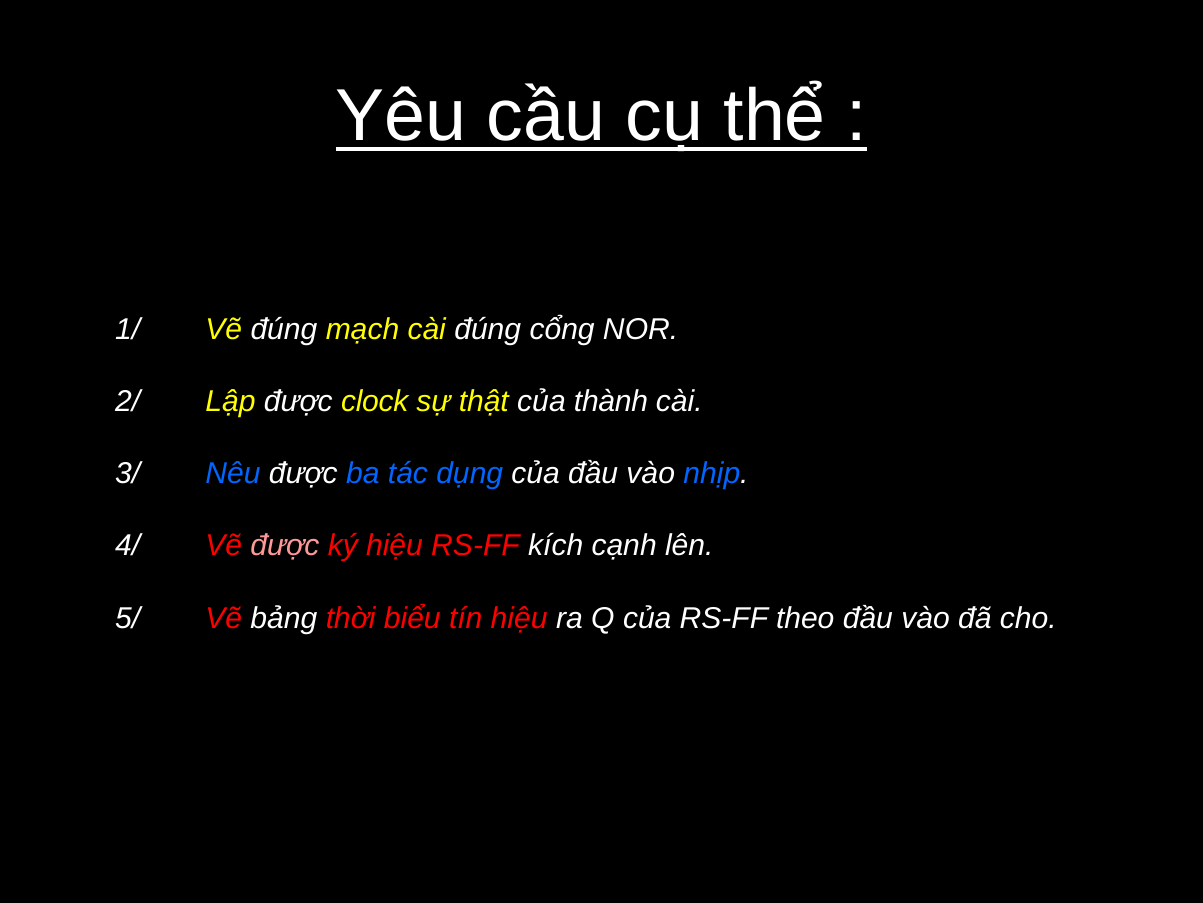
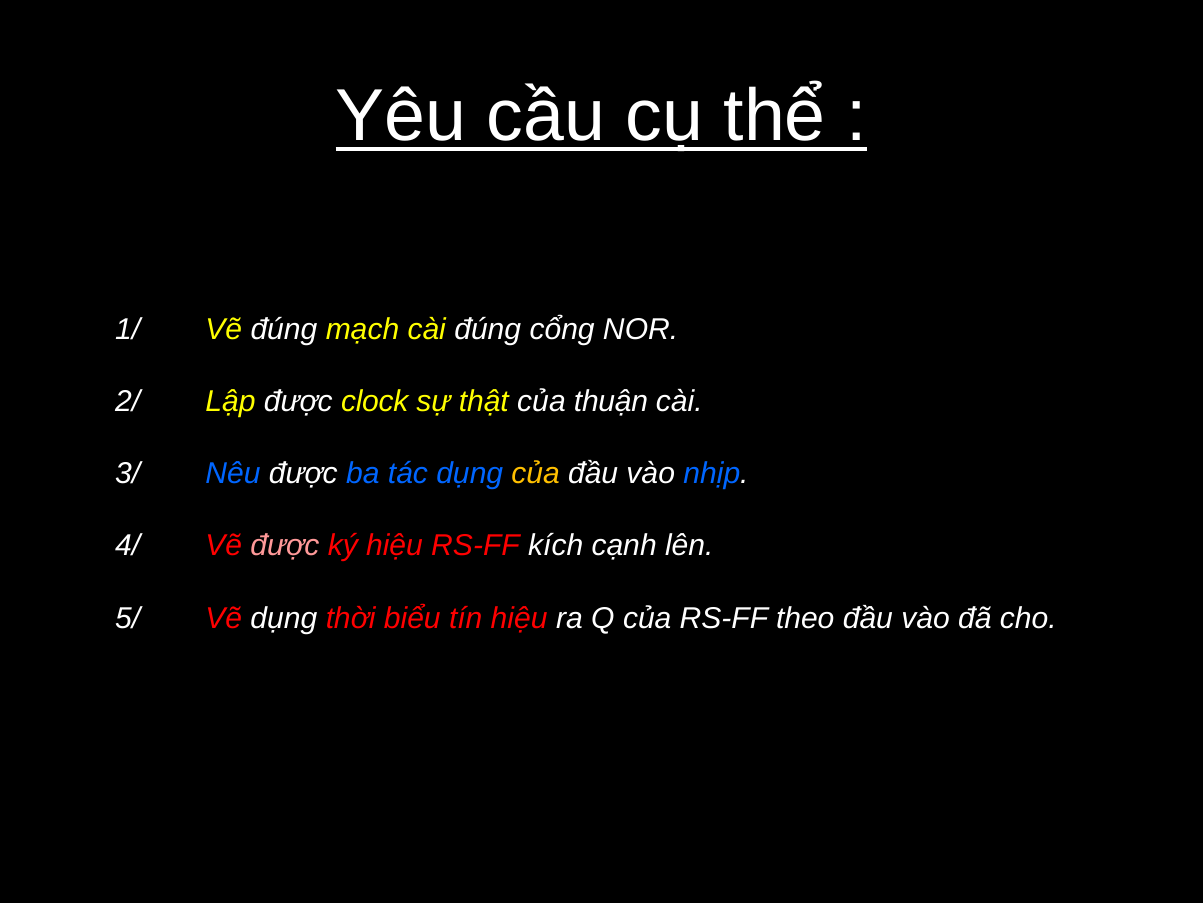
thành: thành -> thuận (611, 401)
của colour: white -> yellow (536, 473)
Vẽ bảng: bảng -> dụng (284, 618)
